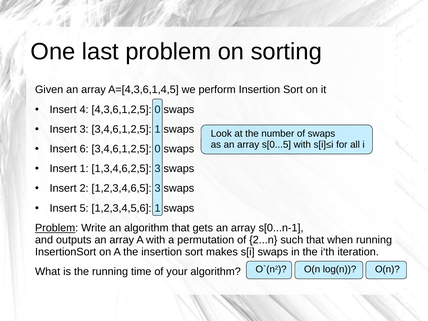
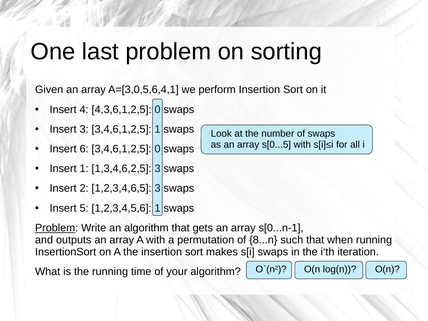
A=[4,3,6,1,4,5: A=[4,3,6,1,4,5 -> A=[3,0,5,6,4,1 (143, 90)
2...n: 2...n -> 8...n (263, 240)
